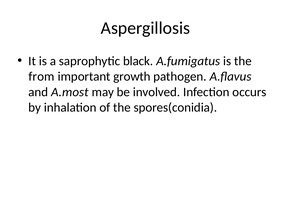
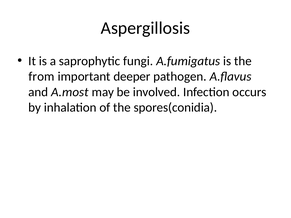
black: black -> fungi (138, 61)
growth: growth -> deeper (132, 77)
